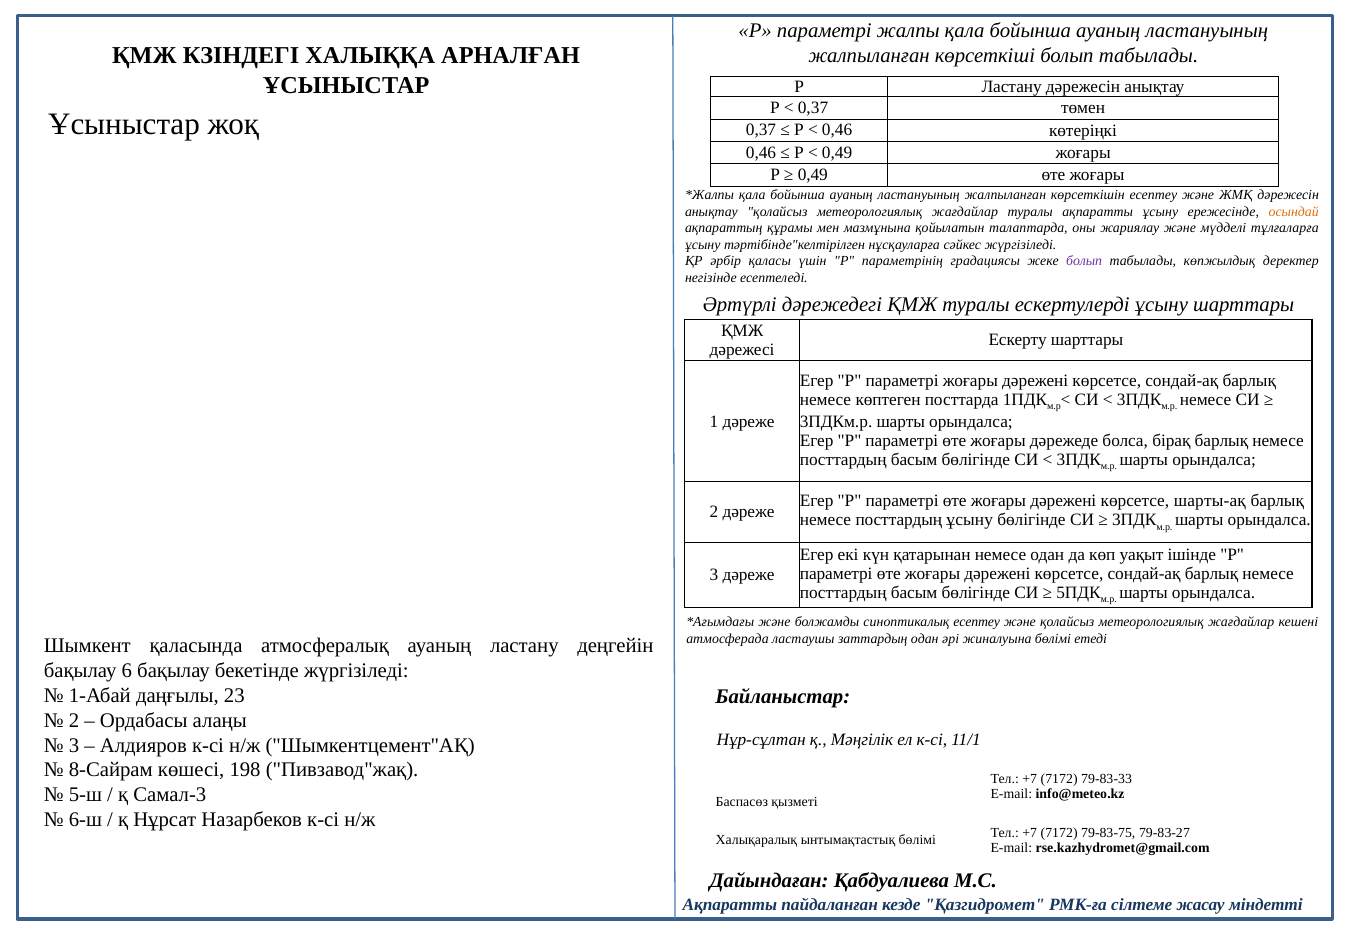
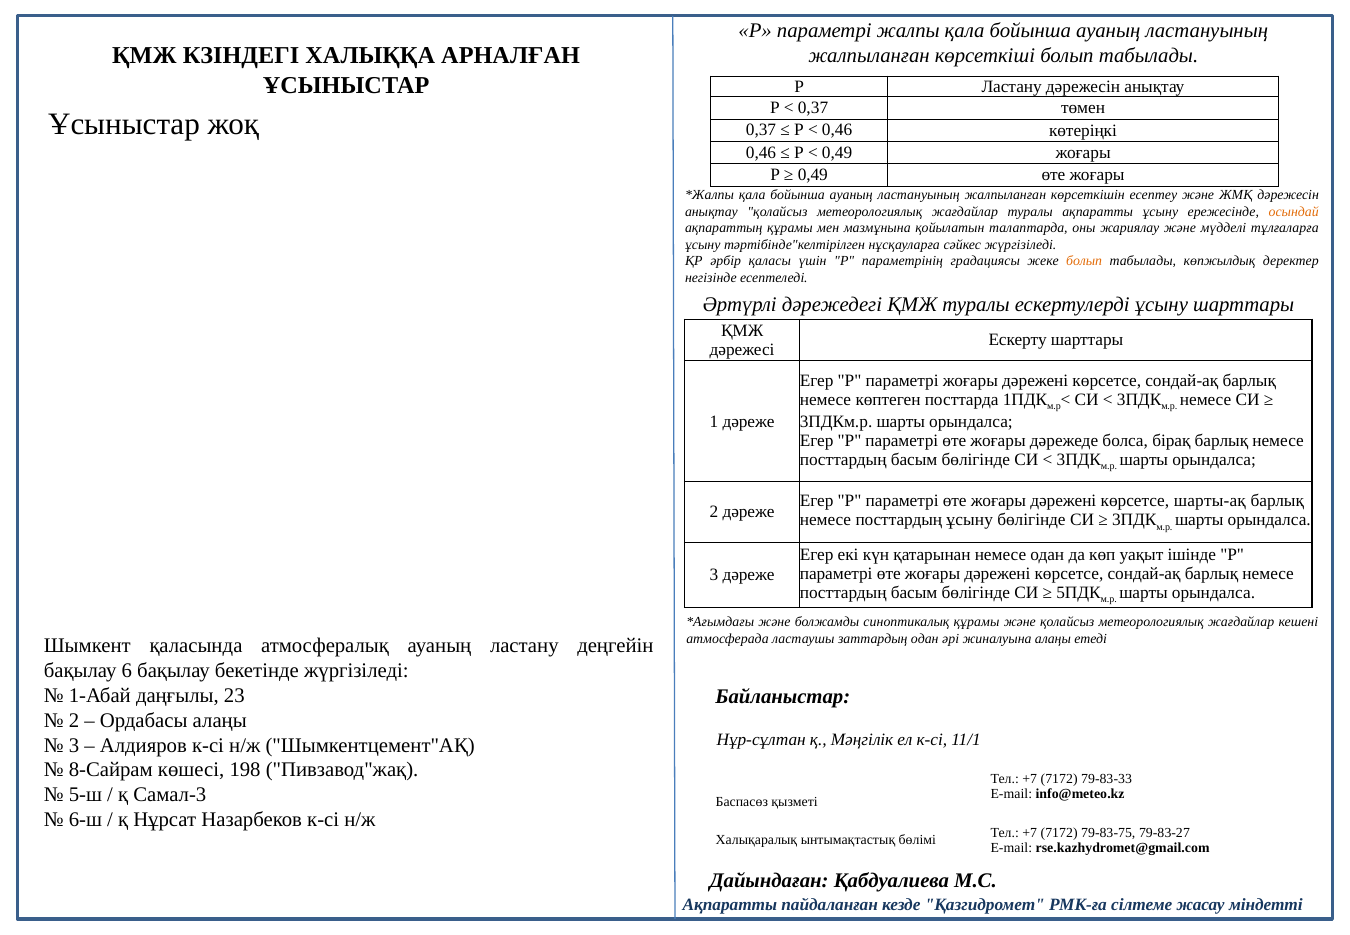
болып colour: purple -> orange (1084, 261)
синоптикалық есептеу: есептеу -> құрамы (977, 622)
жиналуына бөлімі: бөлімі -> алаңы (1053, 638)
